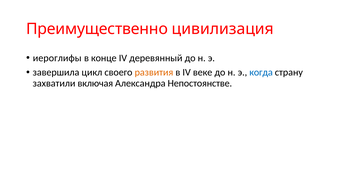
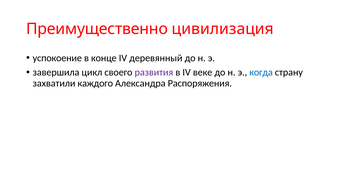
иероглифы: иероглифы -> успокоение (57, 58)
развития colour: orange -> purple (154, 73)
включая: включая -> каждого (95, 83)
Непостоянстве: Непостоянстве -> Распоряжения (200, 83)
